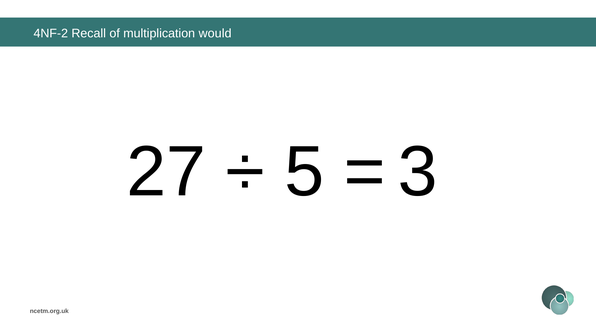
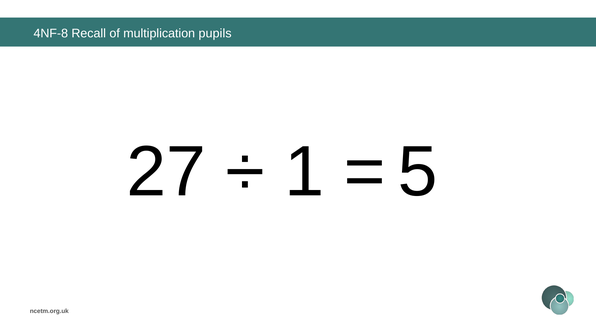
4NF-2: 4NF-2 -> 4NF-8 (51, 33)
would: would -> pupils (215, 33)
5: 5 -> 1 (304, 172)
3: 3 -> 5 (418, 172)
